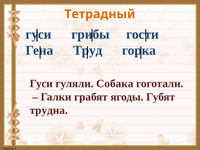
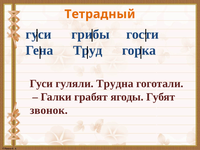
Собака: Собака -> Трудна (115, 84)
трудна: трудна -> звонок (49, 110)
